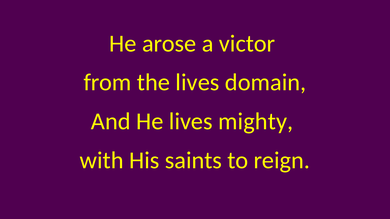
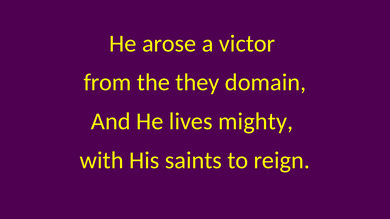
the lives: lives -> they (197, 83)
